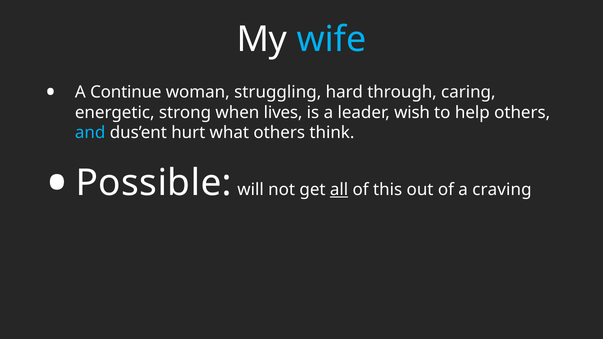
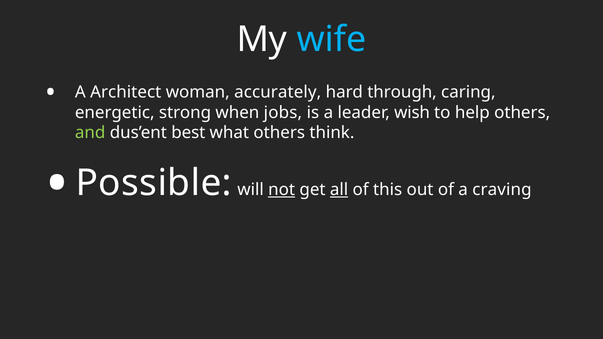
Continue: Continue -> Architect (126, 92)
struggling: struggling -> accurately (278, 92)
lives: lives -> jobs (283, 113)
and colour: light blue -> light green (90, 133)
hurt: hurt -> best (188, 133)
not underline: none -> present (282, 190)
